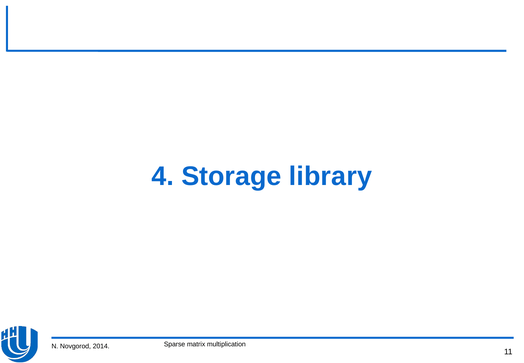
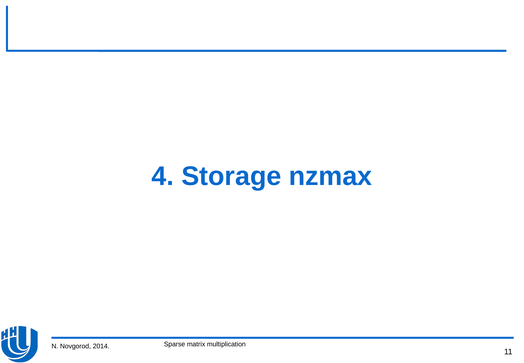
library: library -> nzmax (331, 176)
